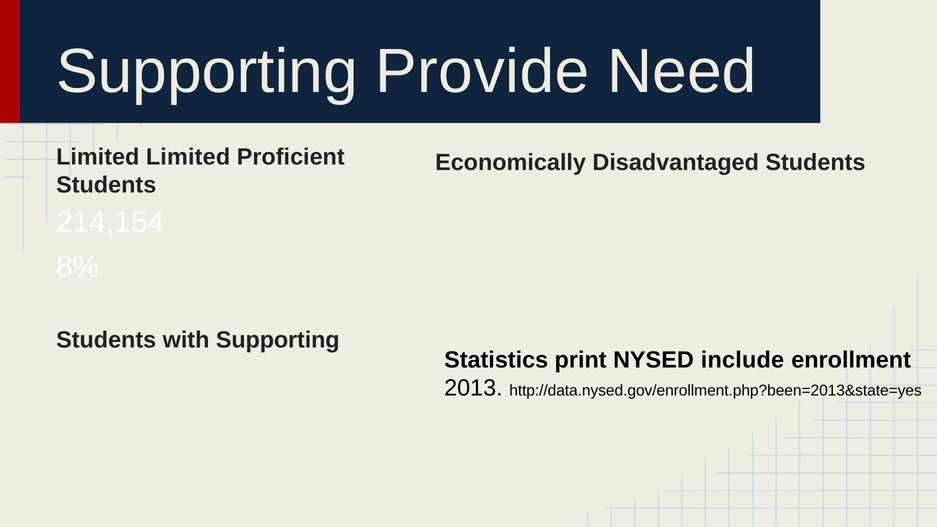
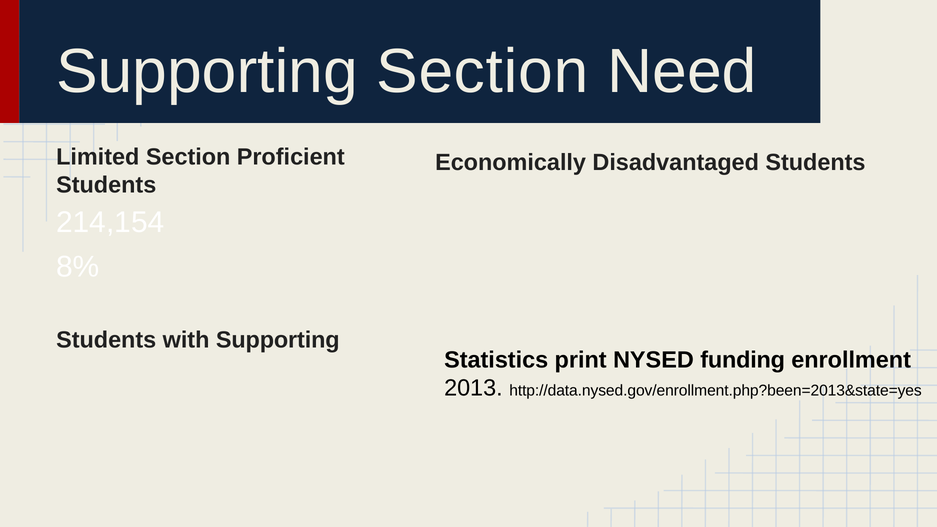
Supporting Provide: Provide -> Section (482, 72)
Limited Limited: Limited -> Section (188, 157)
include: include -> funding (743, 360)
